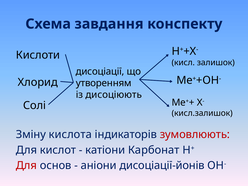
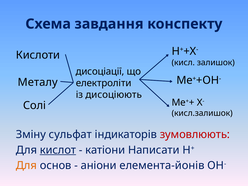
Хлорид: Хлорид -> Металу (38, 82)
утворенням: утворенням -> електроліти (104, 83)
кислота: кислота -> сульфат (70, 135)
кислот underline: none -> present (58, 150)
Карбонат: Карбонат -> Написати (154, 150)
Для colour: red -> orange (26, 165)
дисоціації-йонів: дисоціації-йонів -> елемента-йонів (162, 165)
